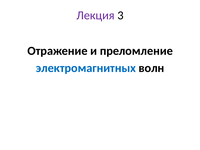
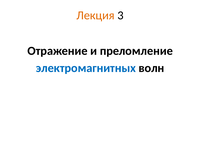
Лекция colour: purple -> orange (95, 15)
